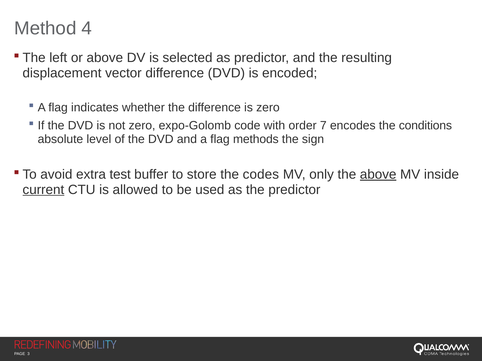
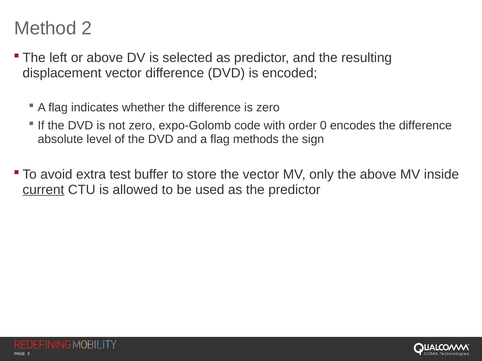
4: 4 -> 2 (87, 28)
7: 7 -> 0 (323, 126)
encodes the conditions: conditions -> difference (425, 126)
the codes: codes -> vector (261, 175)
above underline: present -> none (378, 175)
